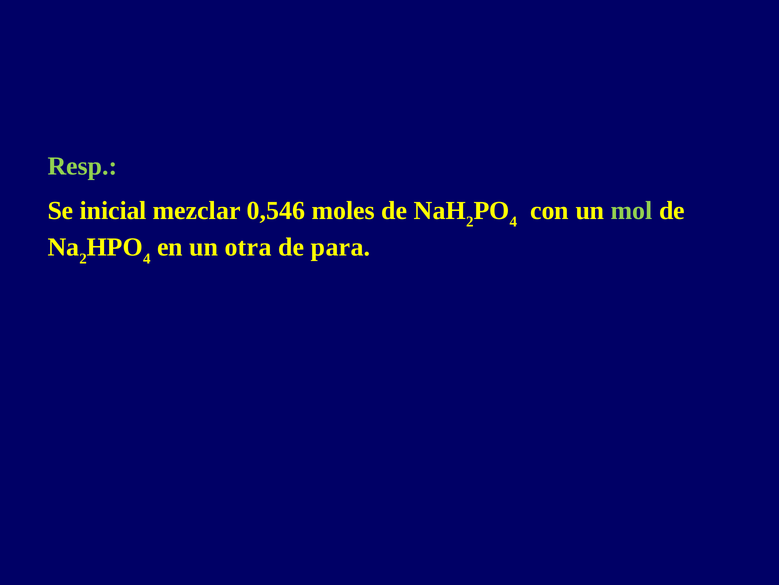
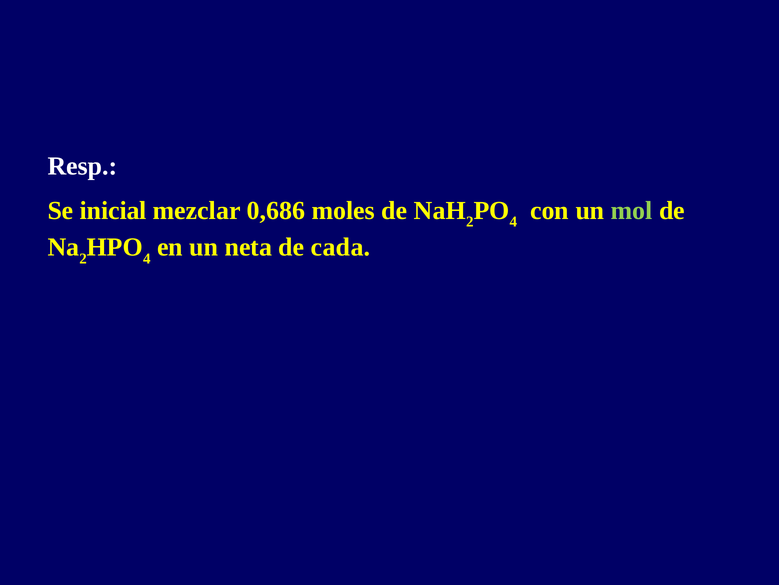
Resp colour: light green -> white (83, 166)
0,546: 0,546 -> 0,686 (276, 210)
otra: otra -> neta (248, 247)
para: para -> cada (341, 247)
